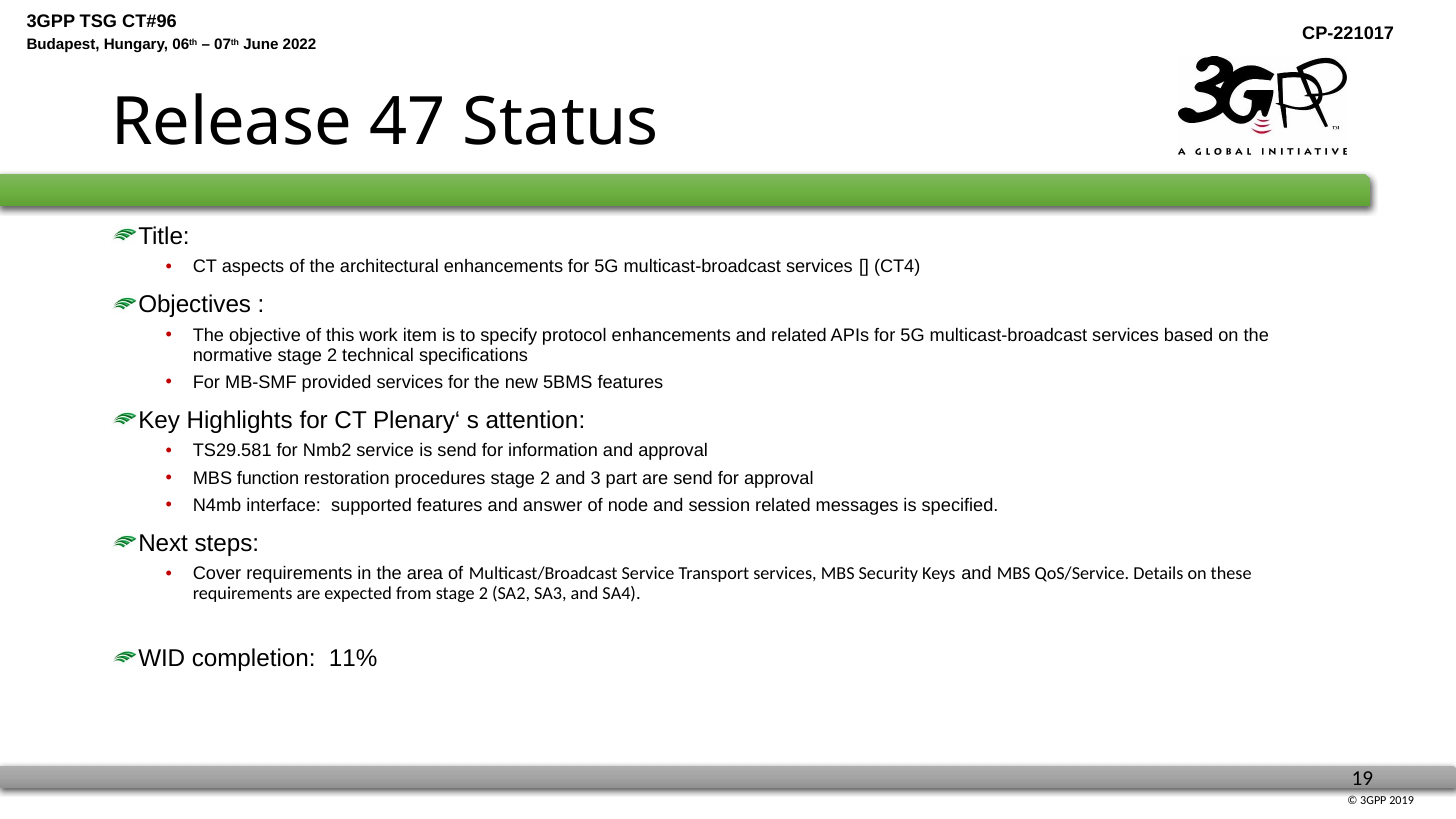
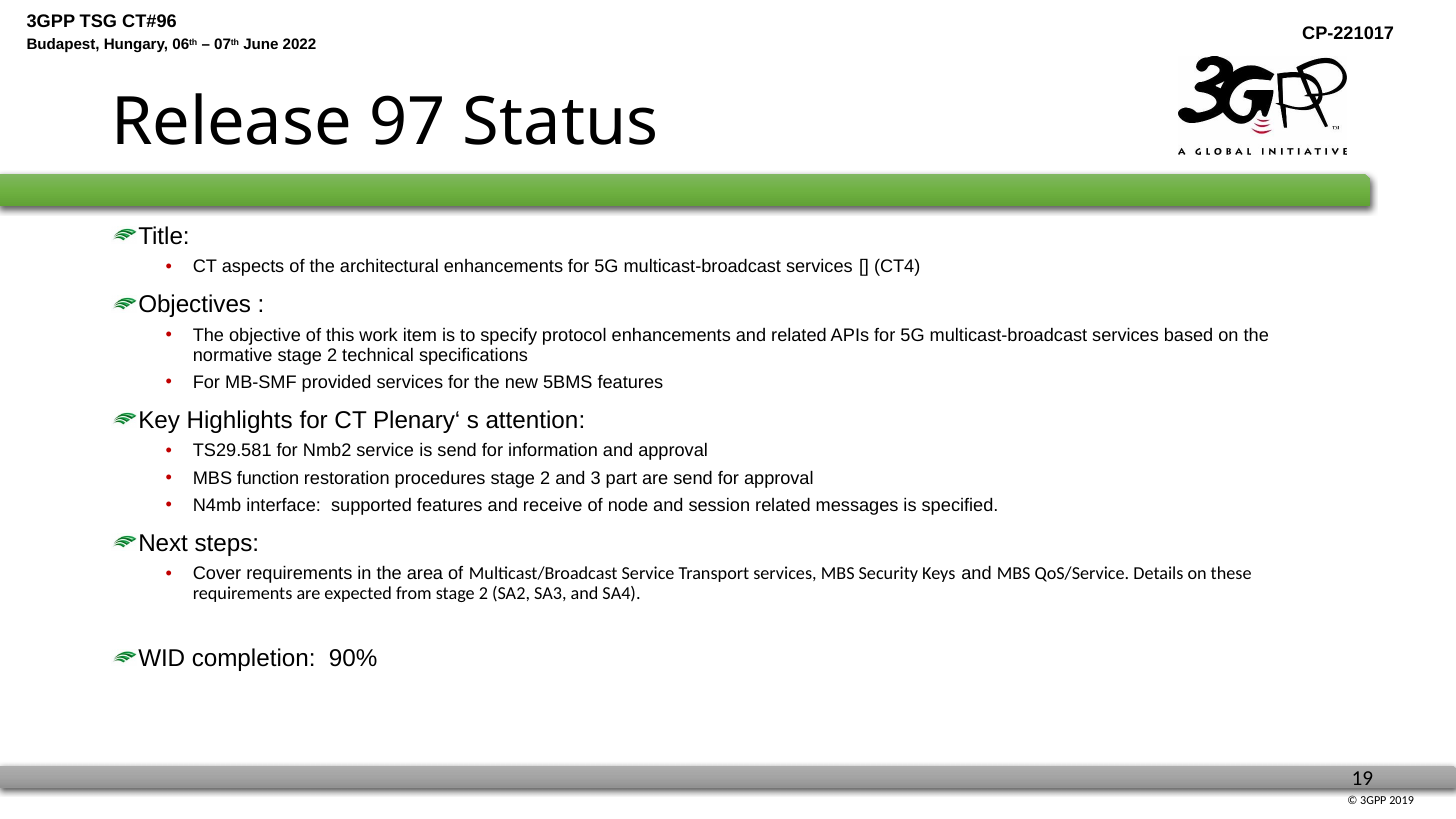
47: 47 -> 97 (407, 122)
answer: answer -> receive (553, 505)
11%: 11% -> 90% (353, 659)
